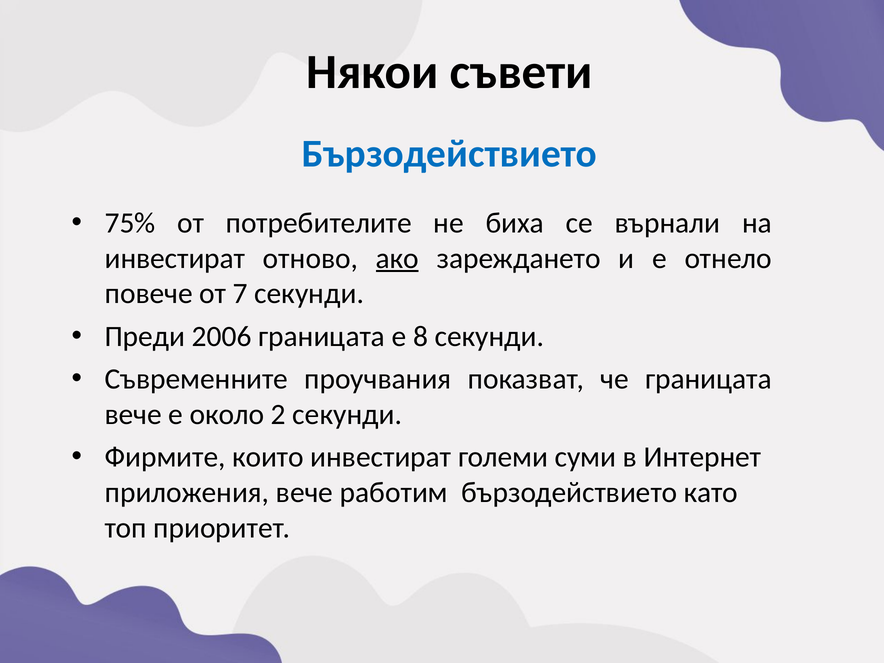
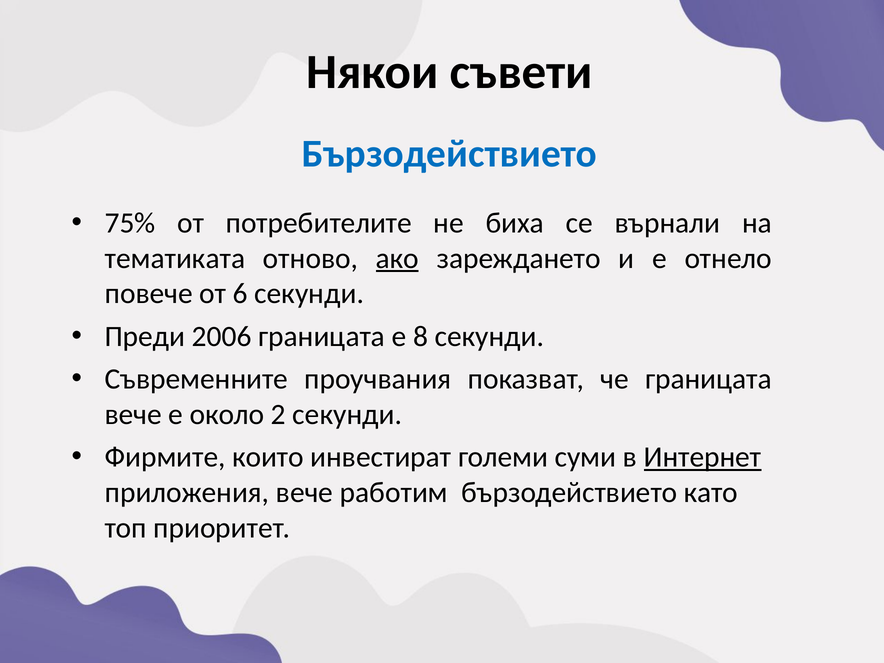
инвестират: инвестират -> тематиката (175, 258)
7: 7 -> 6 (240, 294)
Интернет underline: none -> present (703, 457)
